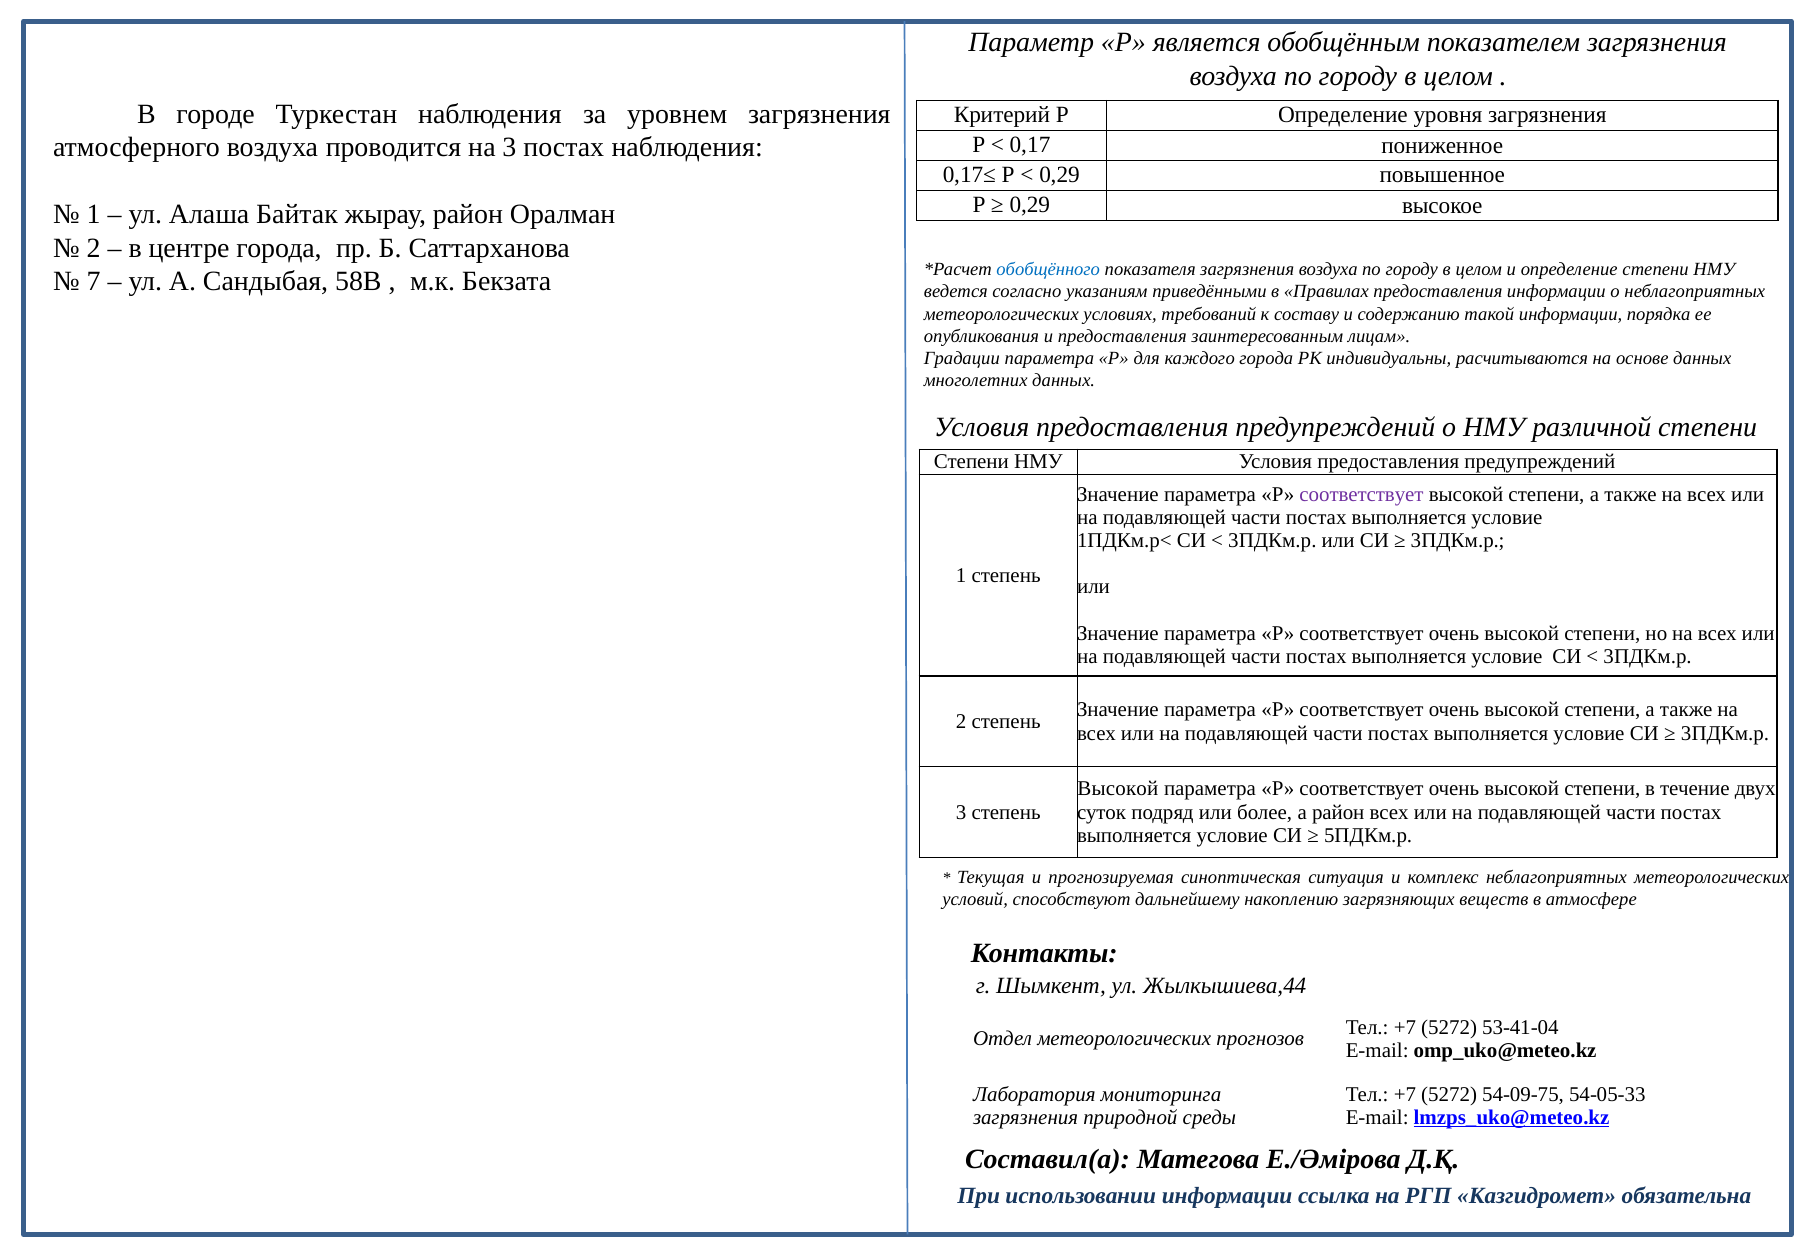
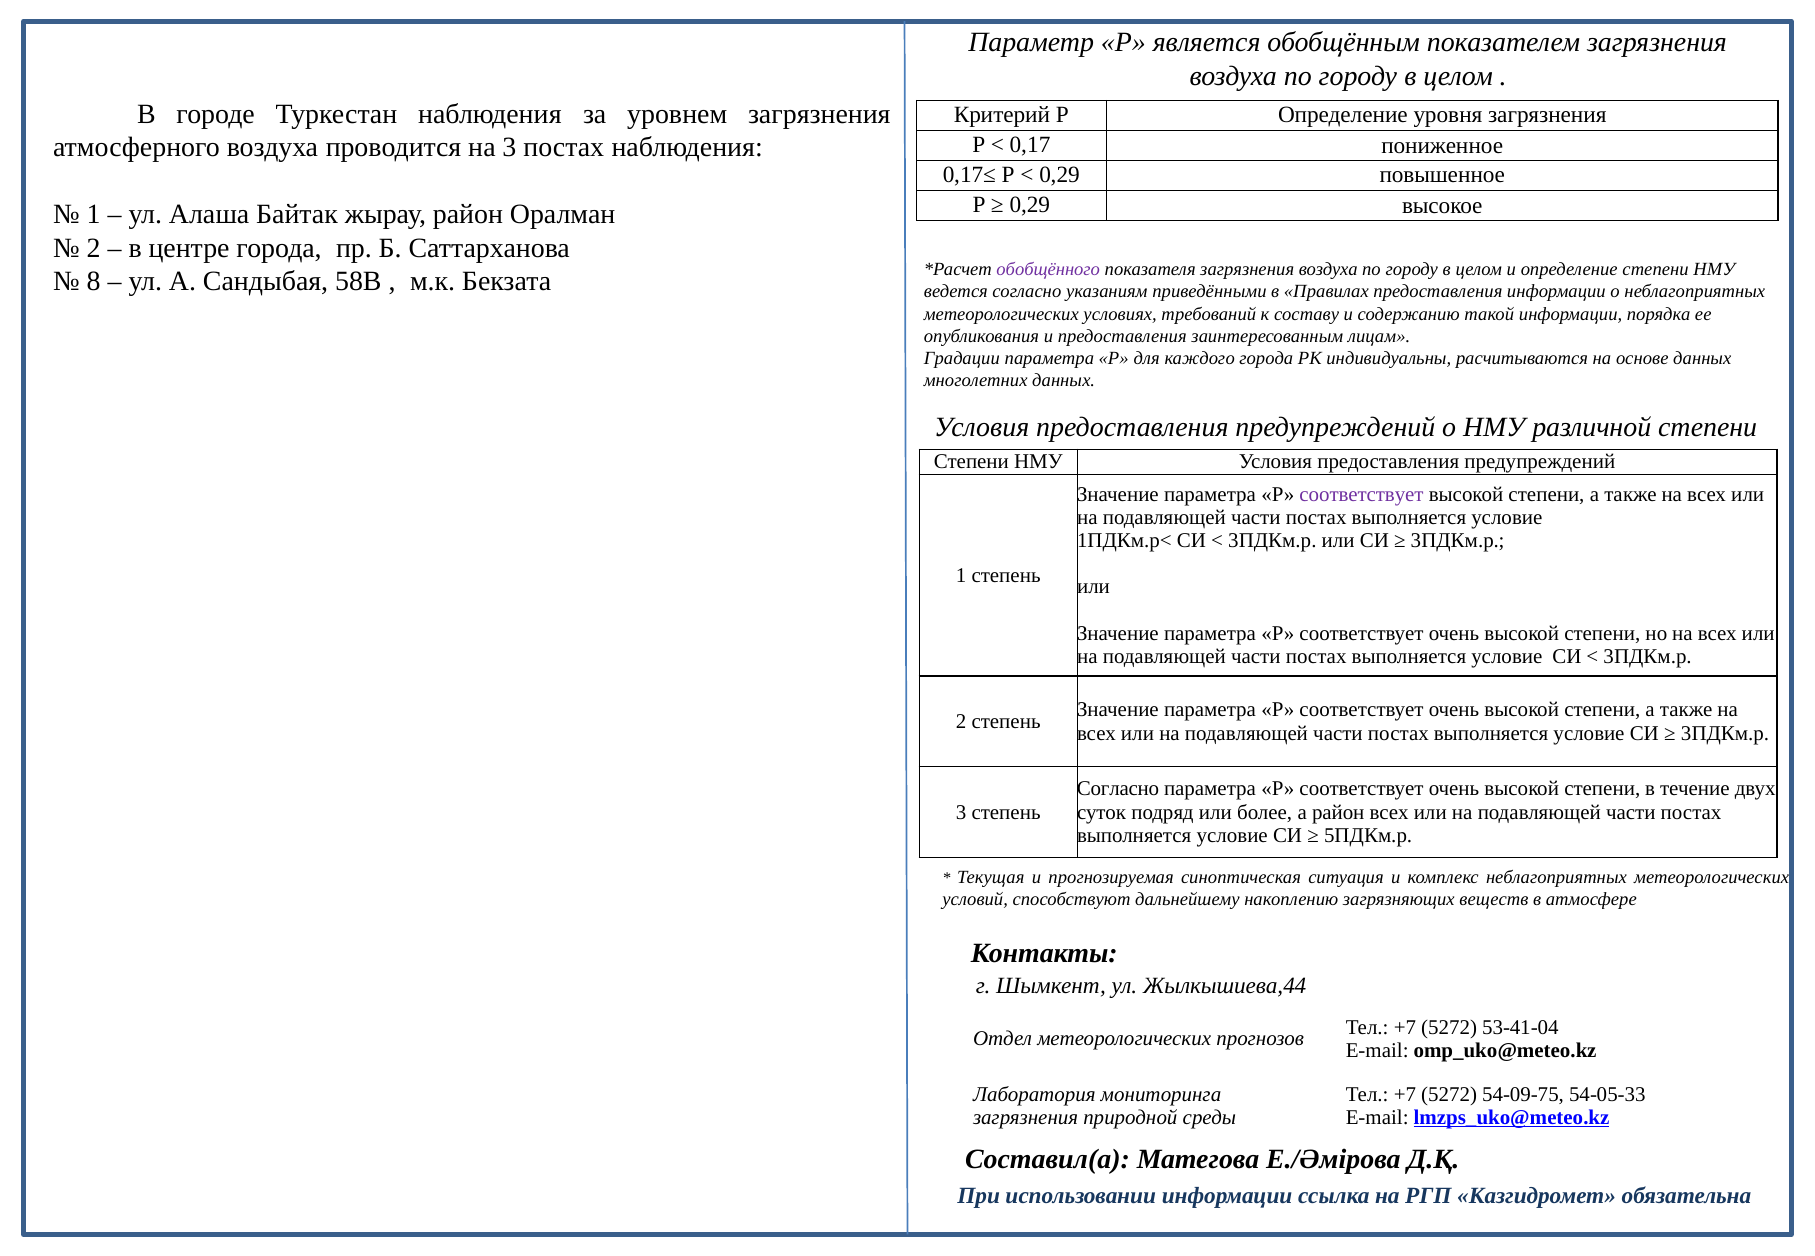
обобщённого colour: blue -> purple (1048, 270)
7: 7 -> 8 (94, 282)
Высокой: Высокой -> Согласно (1118, 789)
